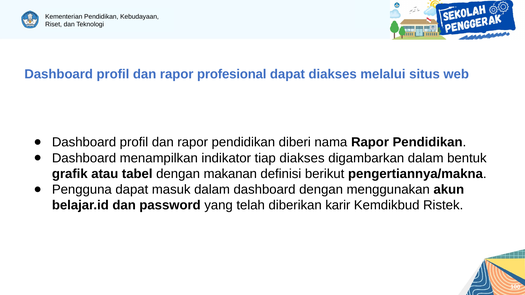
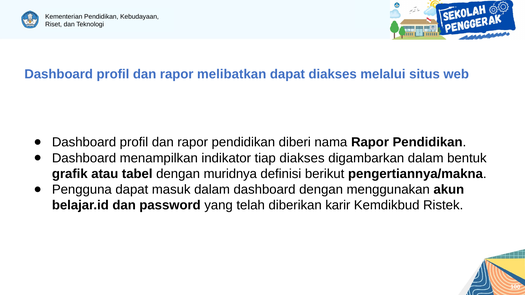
profesional: profesional -> melibatkan (232, 74)
makanan: makanan -> muridnya (230, 174)
